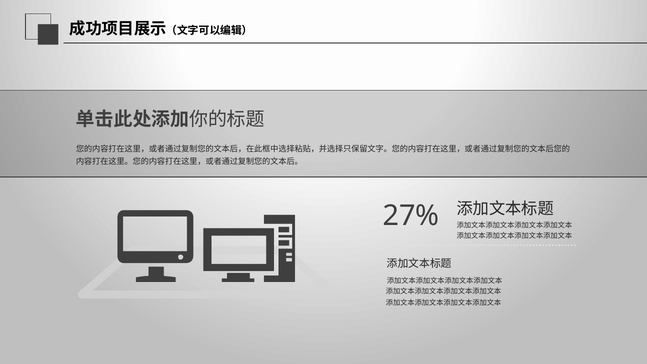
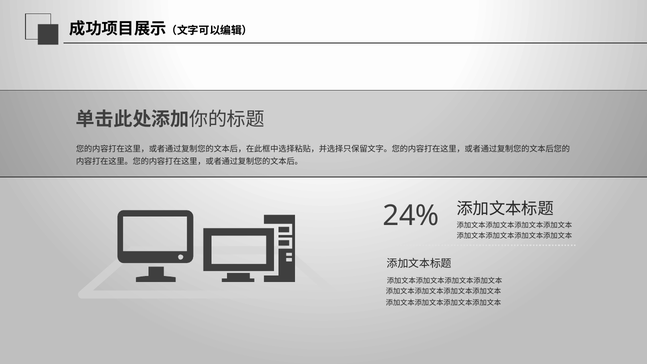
27%: 27% -> 24% (411, 216)
